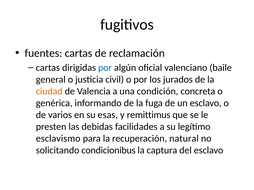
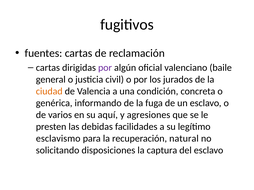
por colour: blue -> purple (105, 68)
esas: esas -> aquí (108, 115)
remittimus: remittimus -> agresiones (149, 115)
condicionibus: condicionibus -> disposiciones (108, 151)
